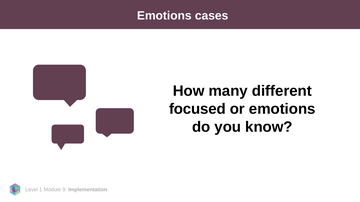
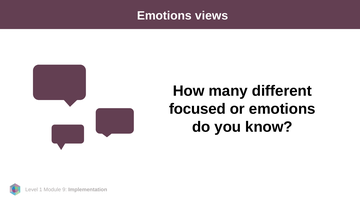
cases: cases -> views (212, 16)
